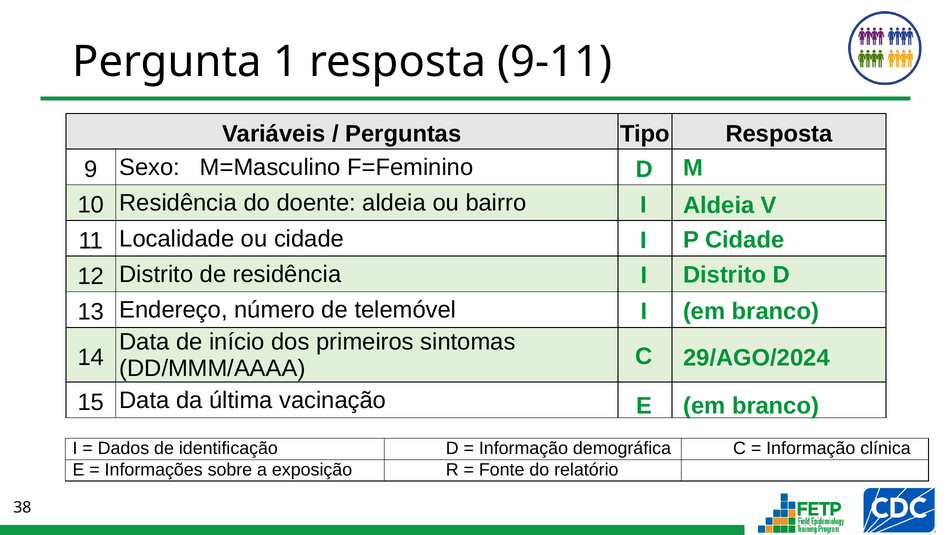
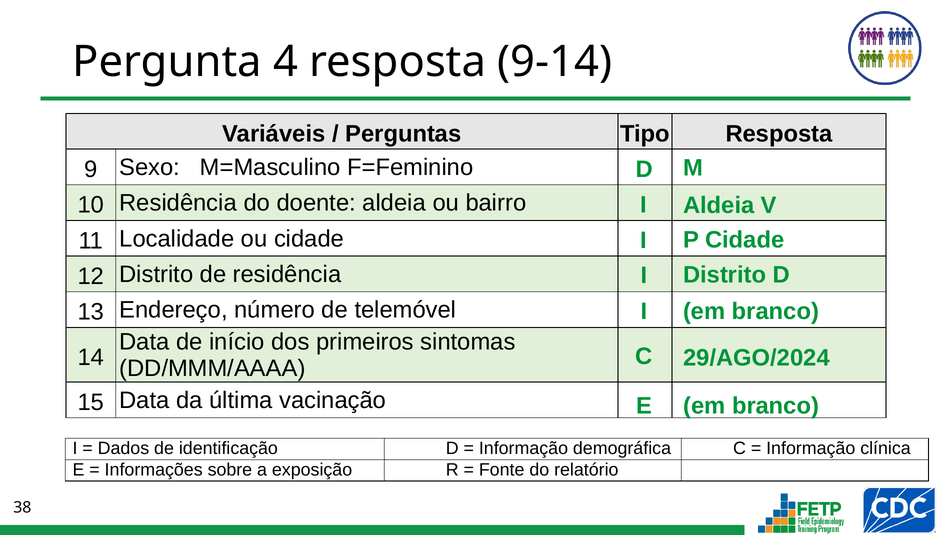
1: 1 -> 4 (286, 62)
9-11: 9-11 -> 9-14 (555, 62)
